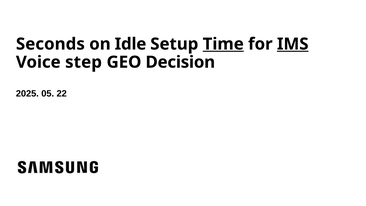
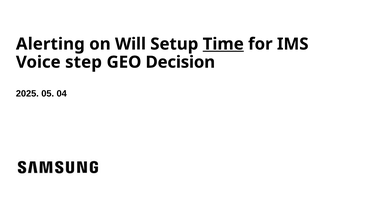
Seconds: Seconds -> Alerting (50, 44)
Idle: Idle -> Will (130, 44)
IMS underline: present -> none (293, 44)
22: 22 -> 04 (62, 94)
